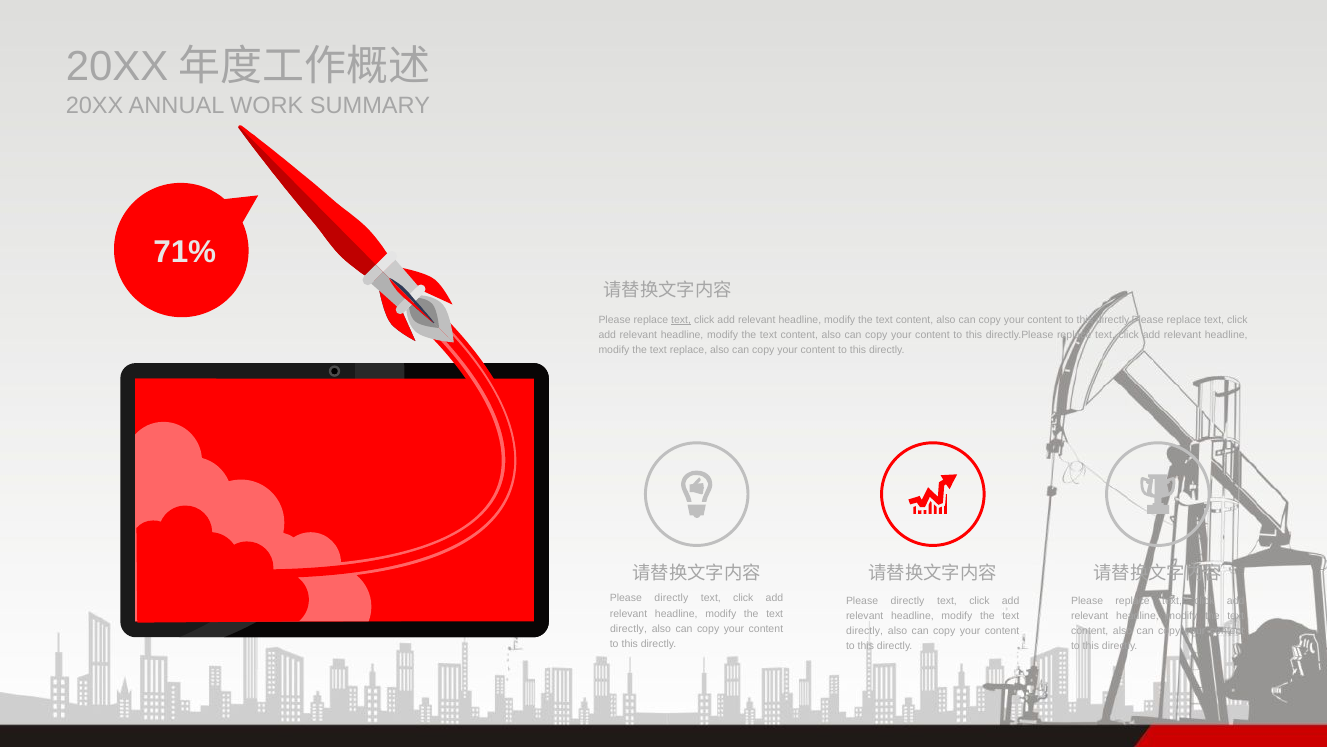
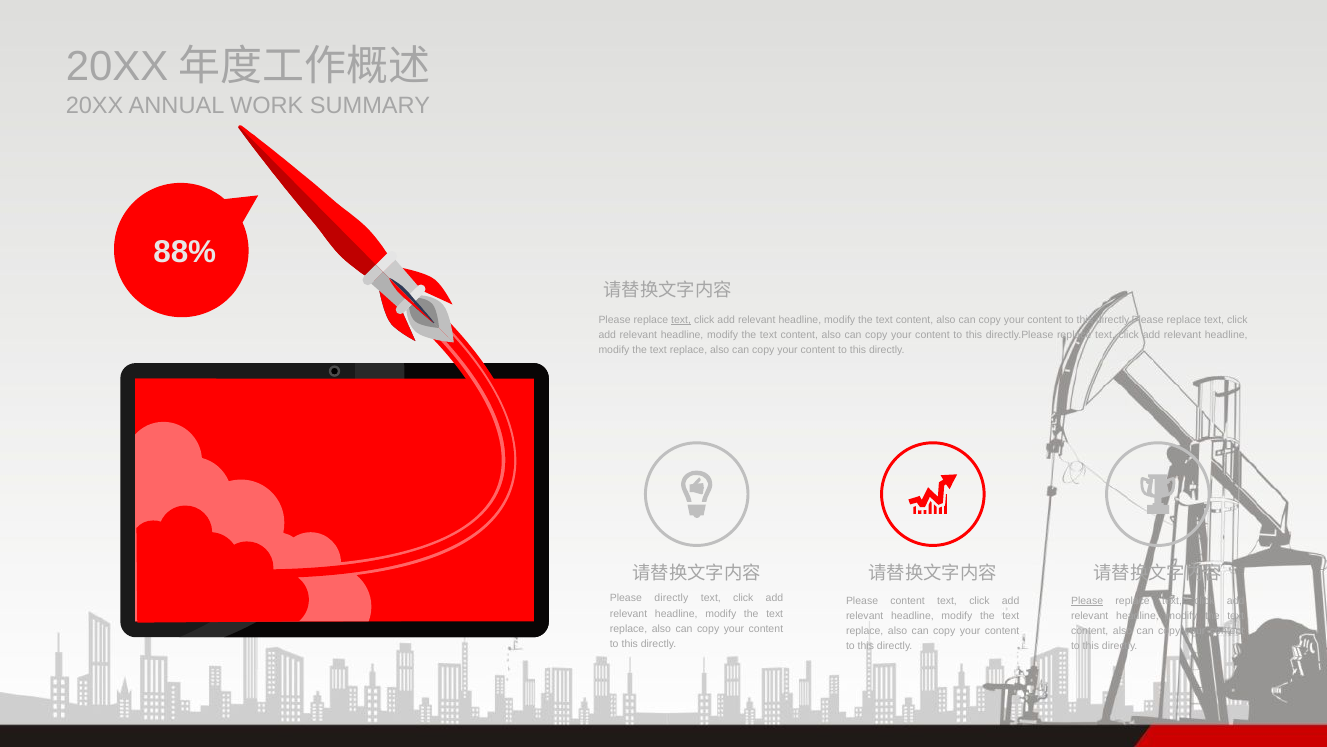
71%: 71% -> 88% (185, 252)
directly: directly -> content (908, 600)
Please underline: none -> present (1087, 600)
directly: directly -> replace (629, 628)
directly: directly -> replace (865, 631)
